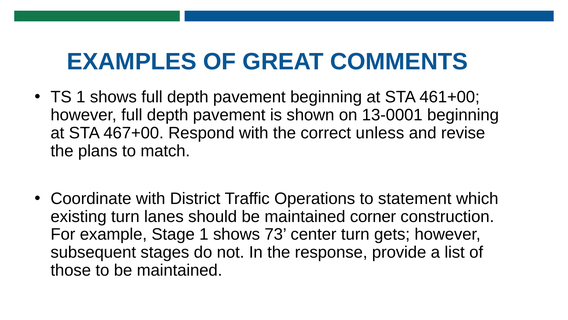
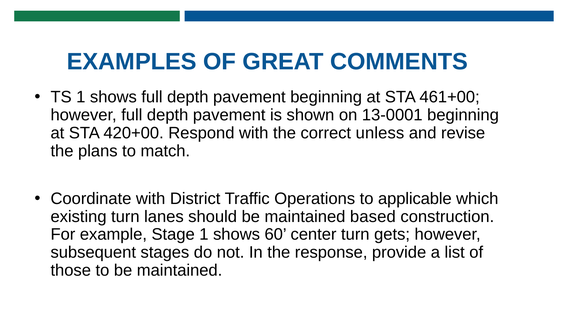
467+00: 467+00 -> 420+00 (134, 133)
statement: statement -> applicable (415, 198)
corner: corner -> based (373, 216)
73: 73 -> 60 (276, 234)
